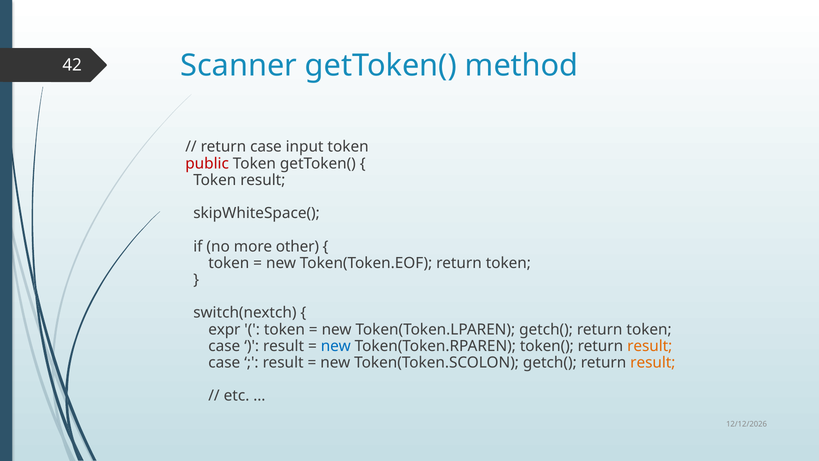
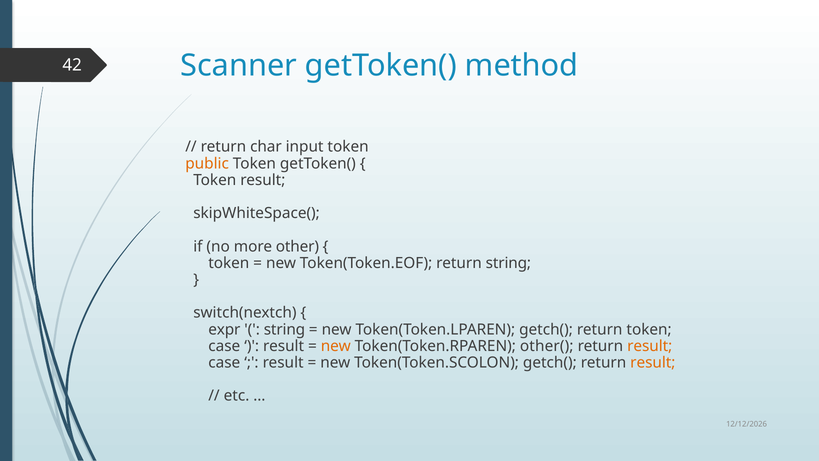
return case: case -> char (266, 147)
public colour: red -> orange (207, 163)
Token(Token.EOF return token: token -> string (508, 263)
token: token -> string (284, 329)
new colour: blue -> orange (336, 346)
token(: token( -> other( (547, 346)
